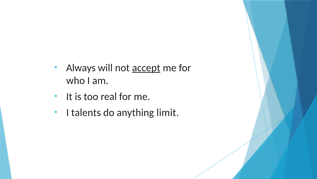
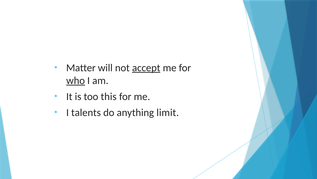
Always: Always -> Matter (81, 68)
who underline: none -> present (76, 80)
real: real -> this (109, 96)
